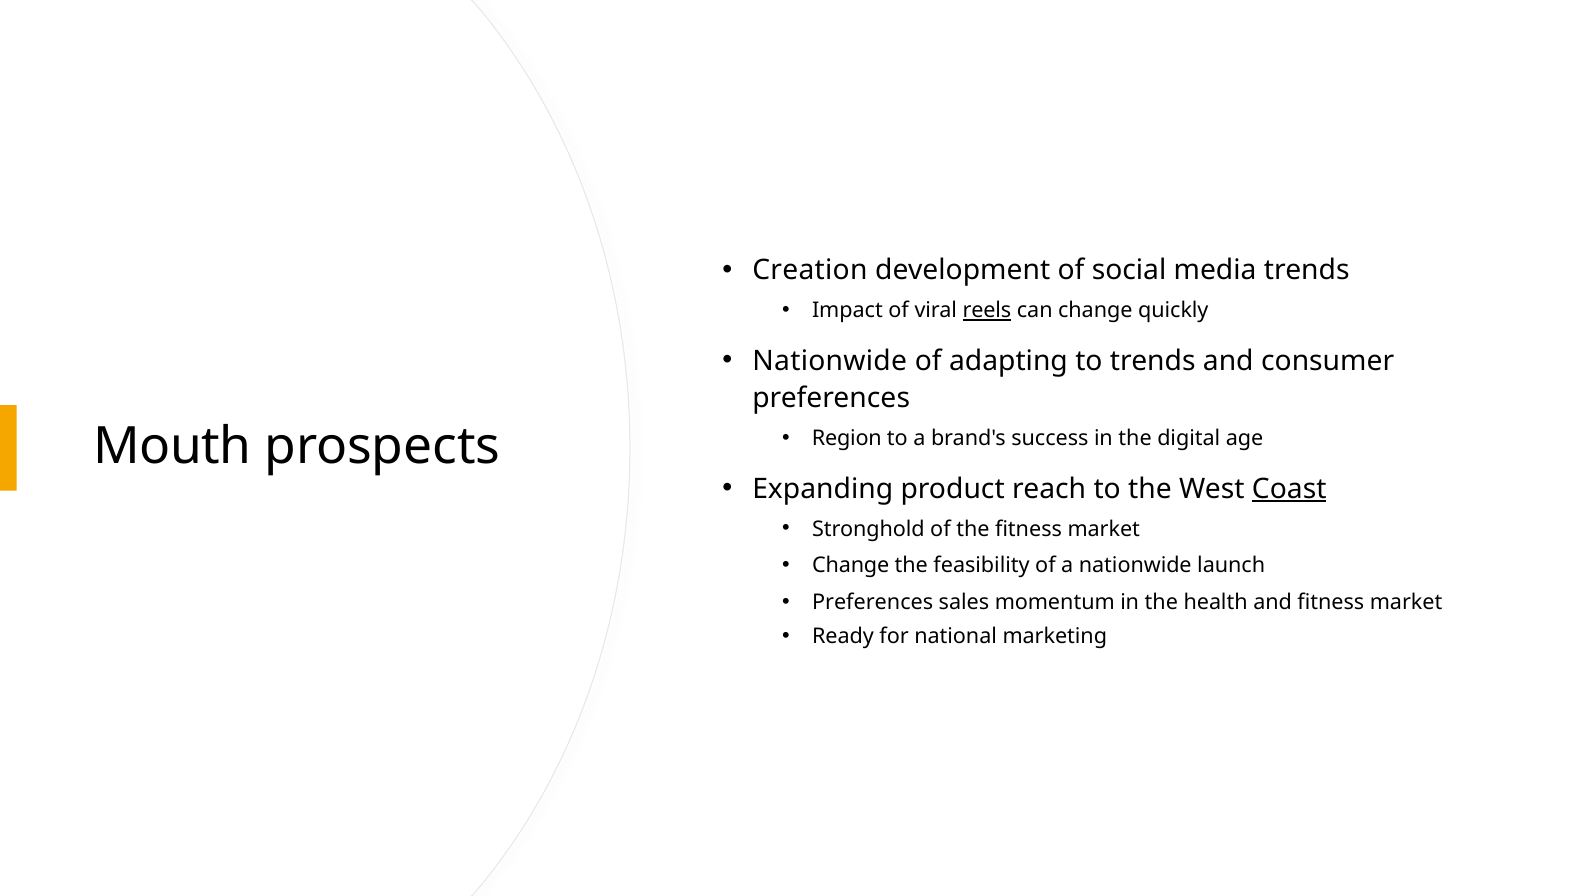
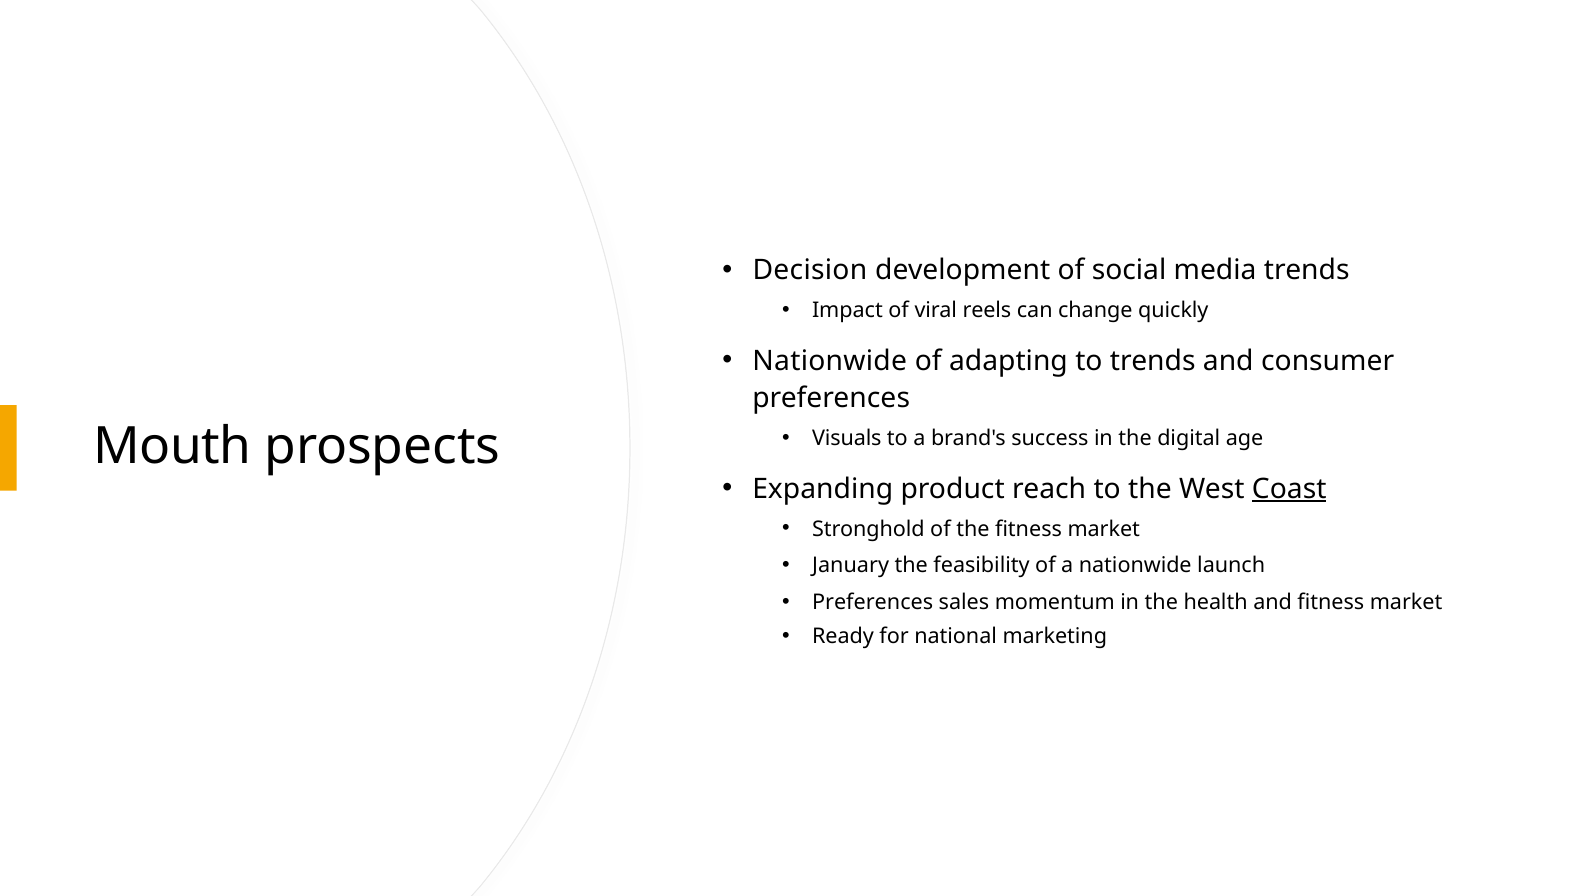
Creation: Creation -> Decision (810, 271)
reels underline: present -> none (987, 311)
Region: Region -> Visuals (847, 439)
Change: Change -> January (851, 566)
